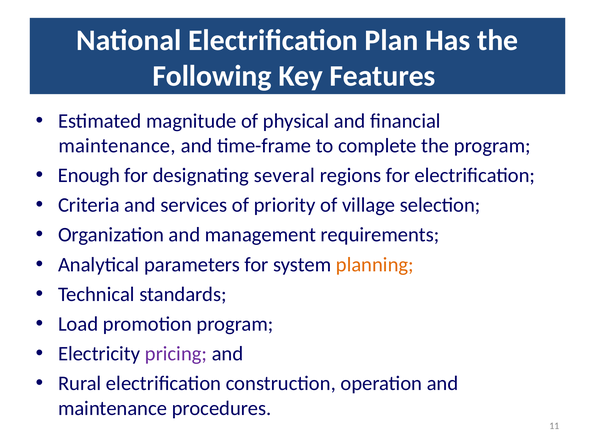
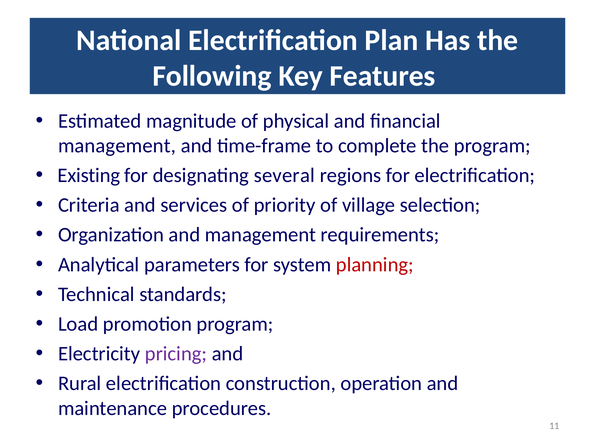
maintenance: maintenance -> management (117, 146)
Enough: Enough -> Existing (89, 175)
planning colour: orange -> red (375, 265)
